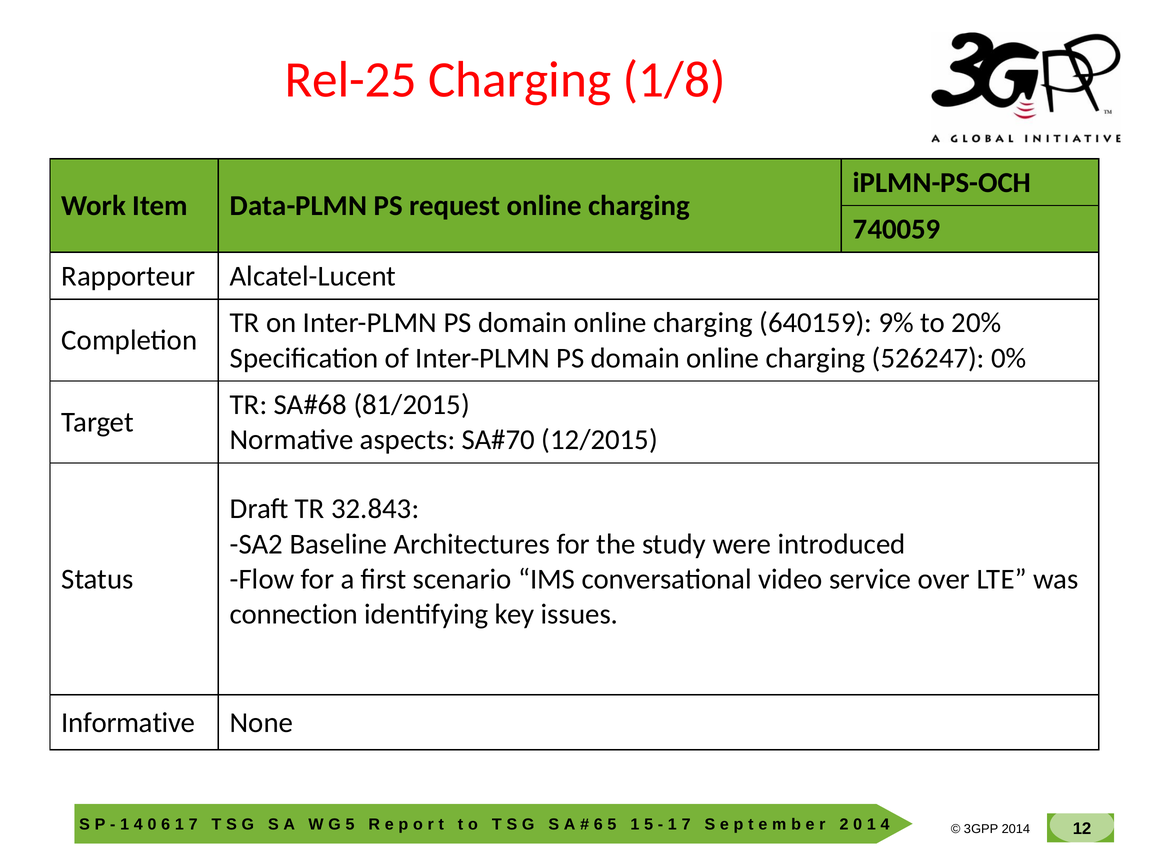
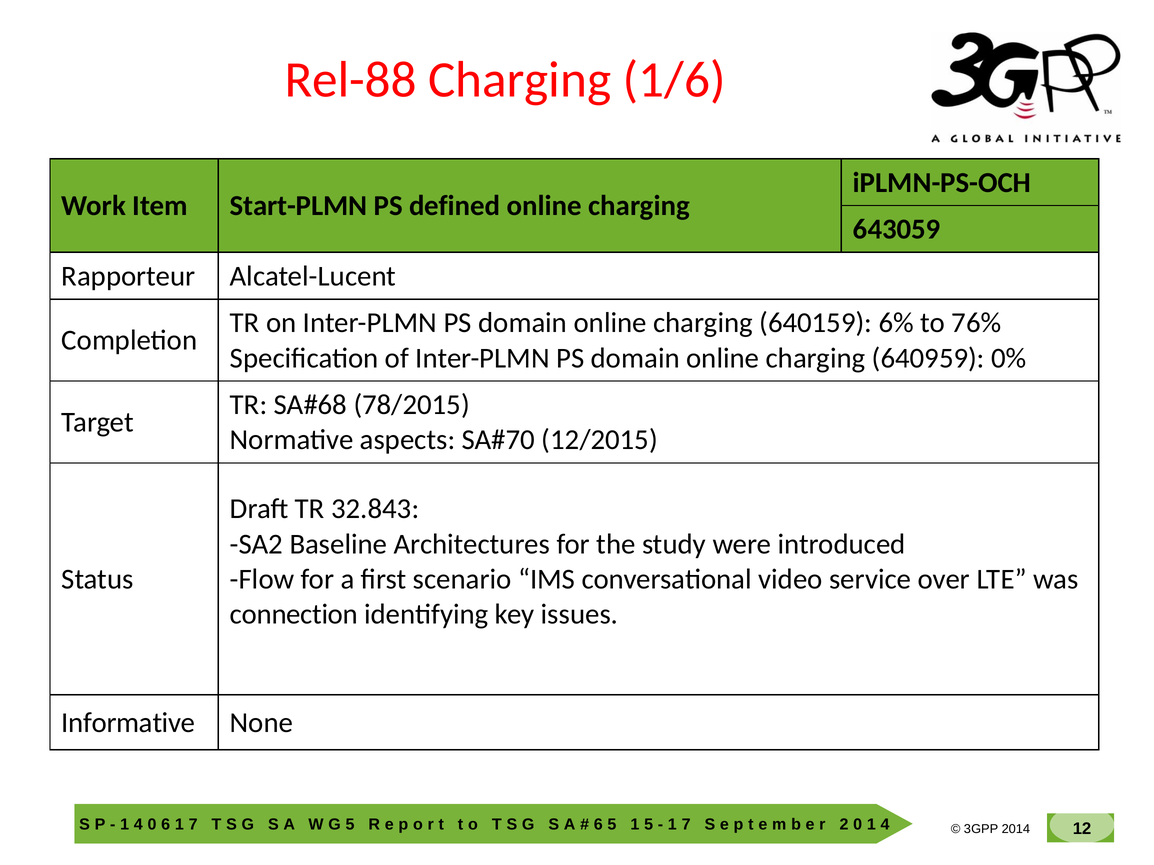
Rel-25: Rel-25 -> Rel-88 (351, 80)
1/8: 1/8 -> 1/6 (674, 80)
Data-PLMN: Data-PLMN -> Start-PLMN (299, 206)
request: request -> defined (455, 206)
740059: 740059 -> 643059 (897, 229)
9%: 9% -> 6% (896, 323)
20%: 20% -> 76% (976, 323)
526247: 526247 -> 640959 (928, 358)
81/2015: 81/2015 -> 78/2015 (412, 405)
